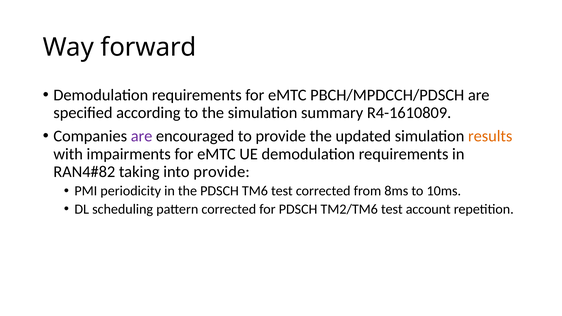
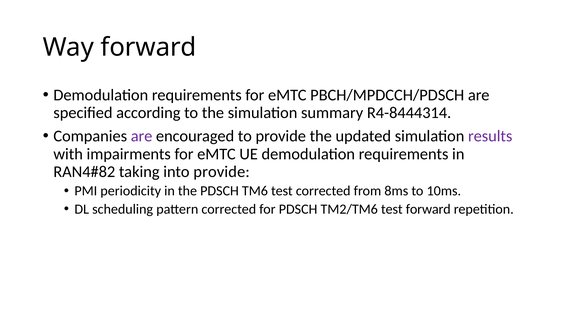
R4-1610809: R4-1610809 -> R4-8444314 (409, 113)
results colour: orange -> purple (490, 136)
test account: account -> forward (428, 209)
